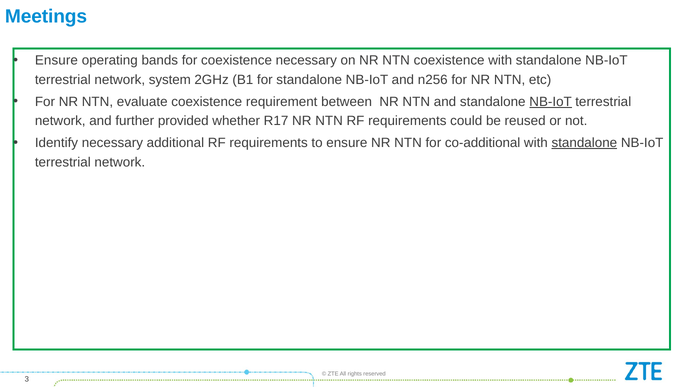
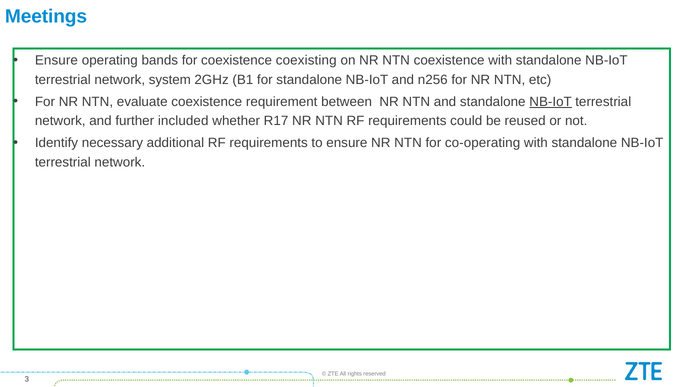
coexistence necessary: necessary -> coexisting (306, 61)
provided: provided -> included (183, 121)
co-additional: co-additional -> co-operating (483, 143)
standalone underline: present -> none (584, 143)
